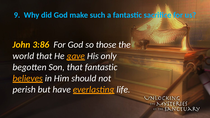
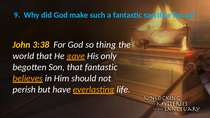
3:86: 3:86 -> 3:38 (41, 45)
those: those -> thing (106, 45)
